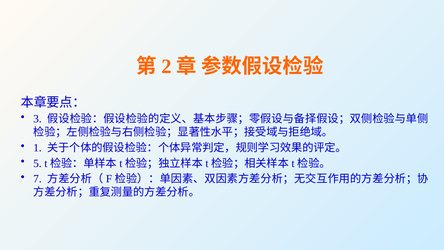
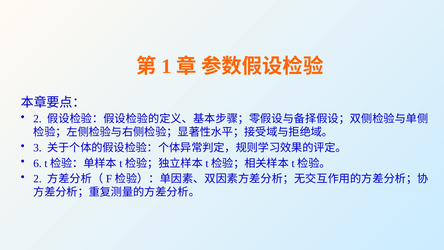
2: 2 -> 1 (166, 67)
3: 3 -> 2 (37, 119)
1: 1 -> 3 (37, 148)
5: 5 -> 6 (37, 163)
7: 7 -> 2 (37, 179)
